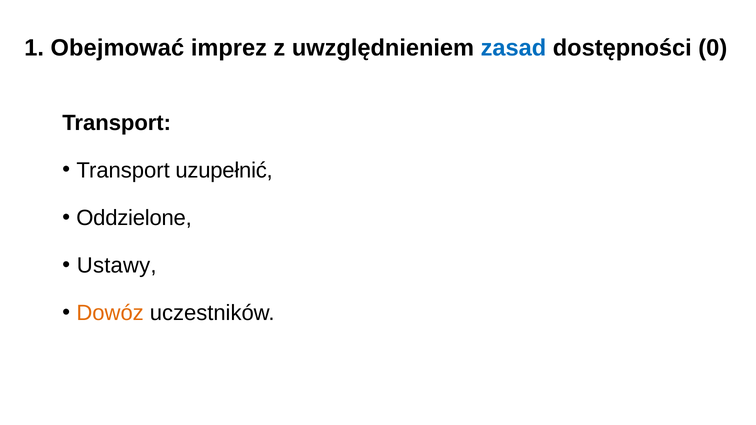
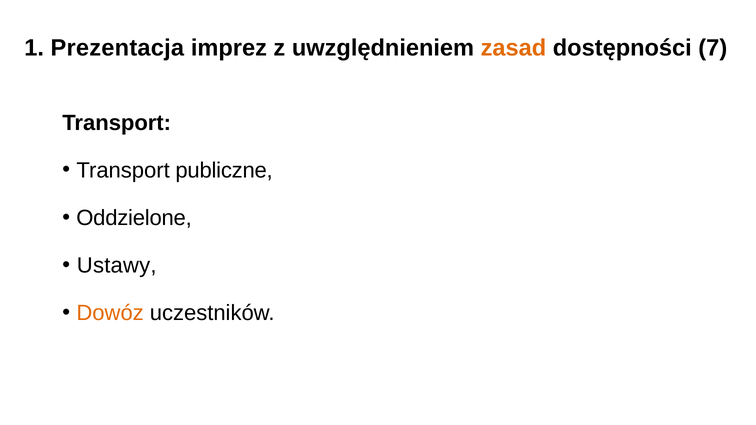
Obejmować: Obejmować -> Prezentacja (117, 48)
zasad colour: blue -> orange (513, 48)
0: 0 -> 7 (713, 48)
uzupełnić: uzupełnić -> publiczne (224, 170)
